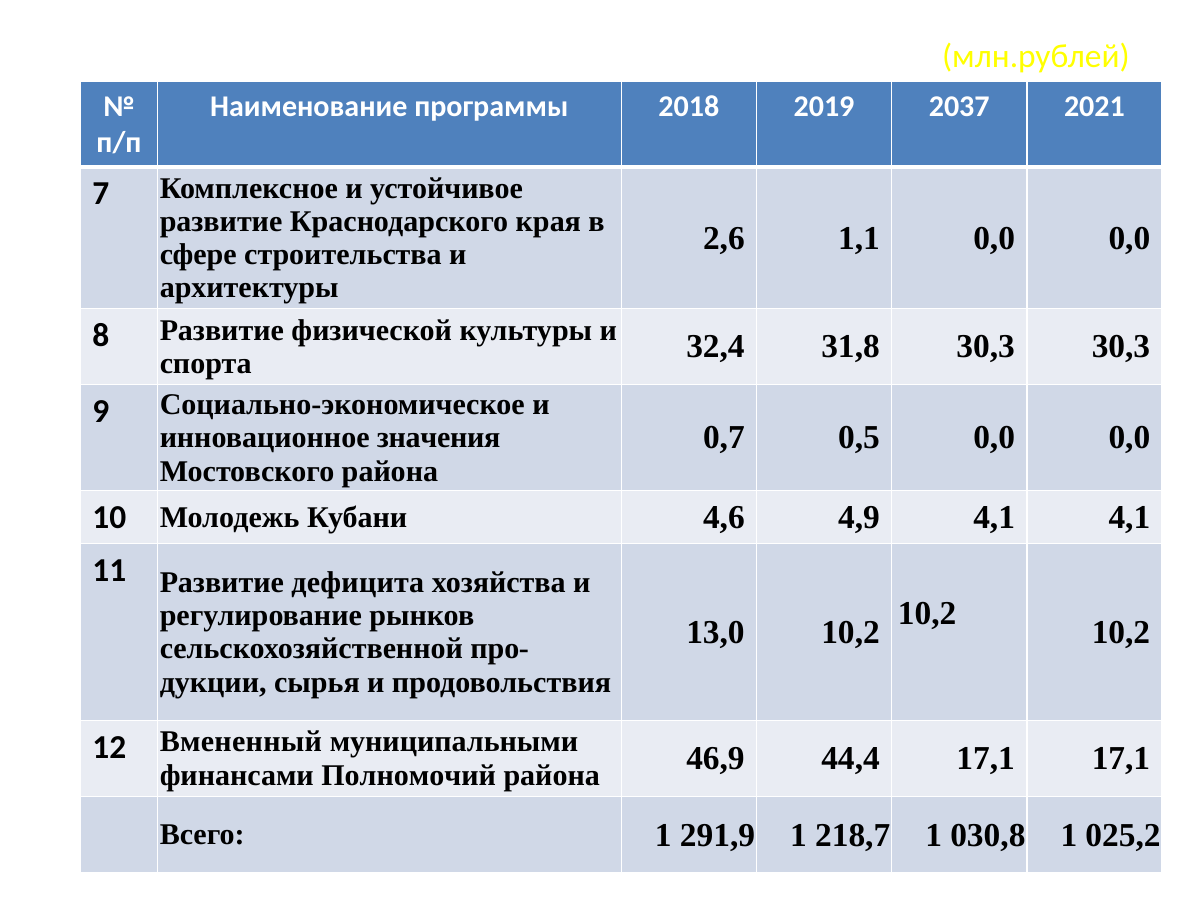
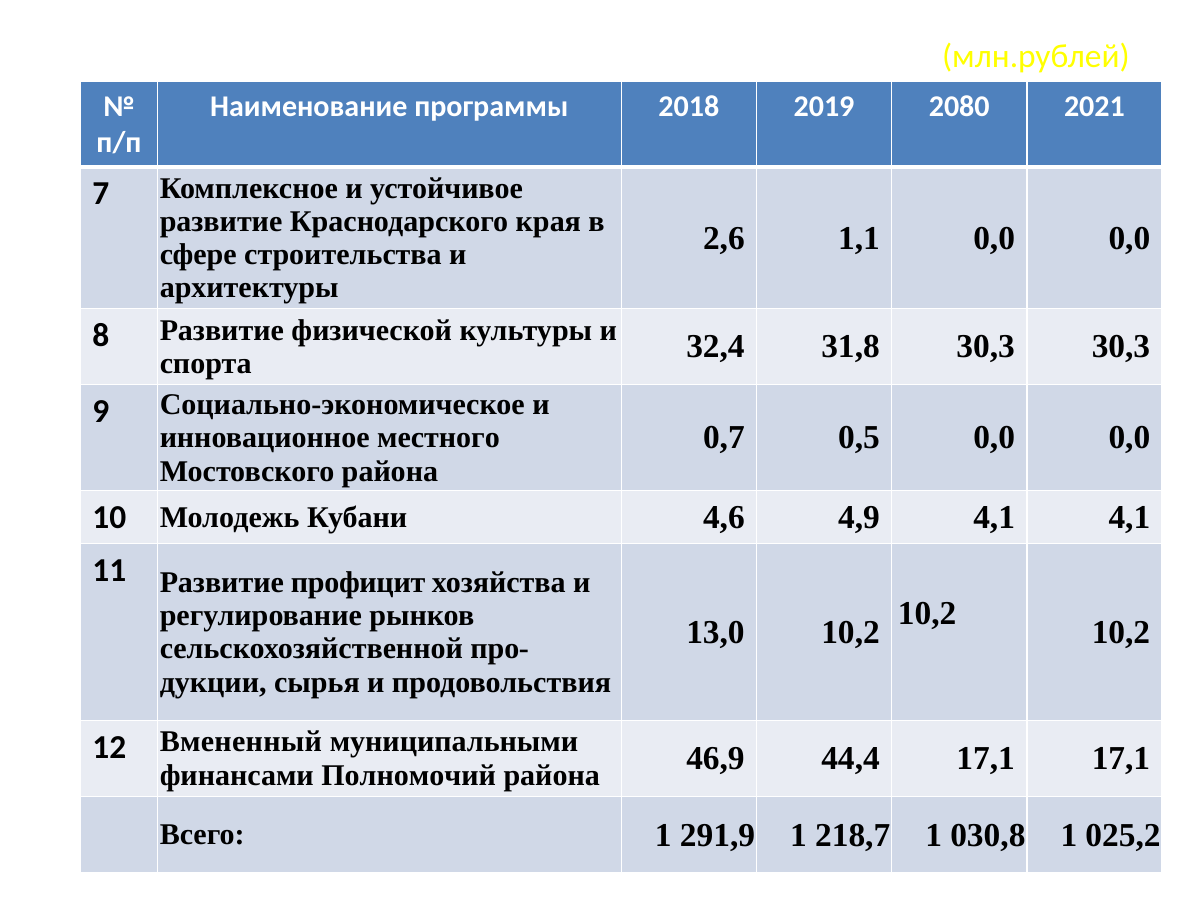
2037: 2037 -> 2080 (959, 106)
значения: значения -> местного (438, 438)
дефицита: дефицита -> профицит (358, 582)
